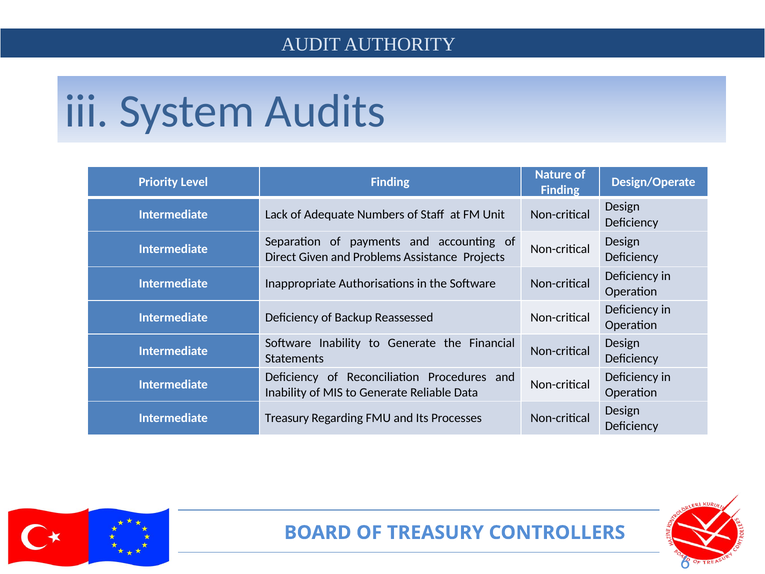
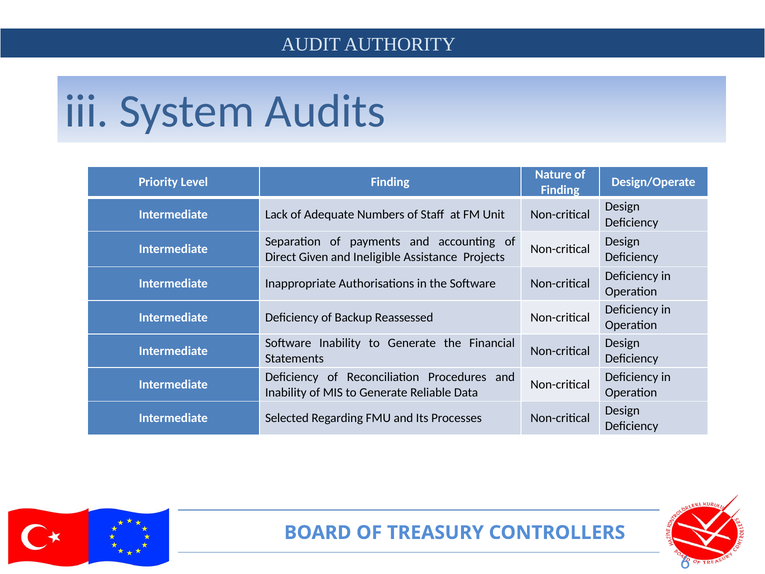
Problems: Problems -> Ineligible (377, 257)
Intermediate Treasury: Treasury -> Selected (287, 418)
